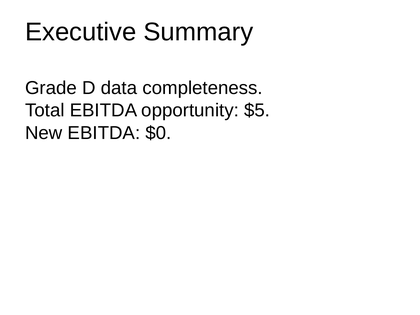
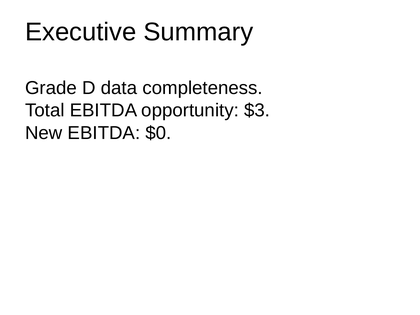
$5: $5 -> $3 (257, 110)
